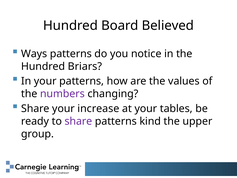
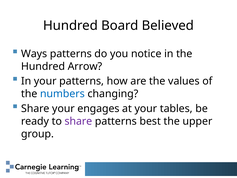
Briars: Briars -> Arrow (85, 66)
numbers colour: purple -> blue (62, 94)
increase: increase -> engages (98, 108)
kind: kind -> best (150, 121)
